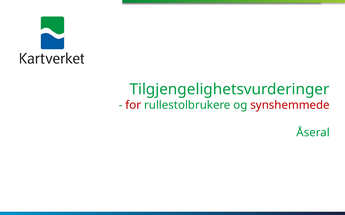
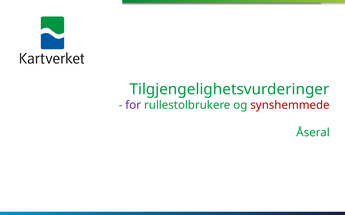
for colour: red -> purple (133, 105)
